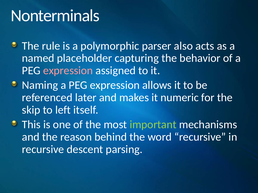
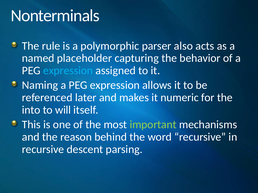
expression colour: pink -> light blue (68, 71)
skip: skip -> into (31, 110)
left: left -> will (63, 110)
